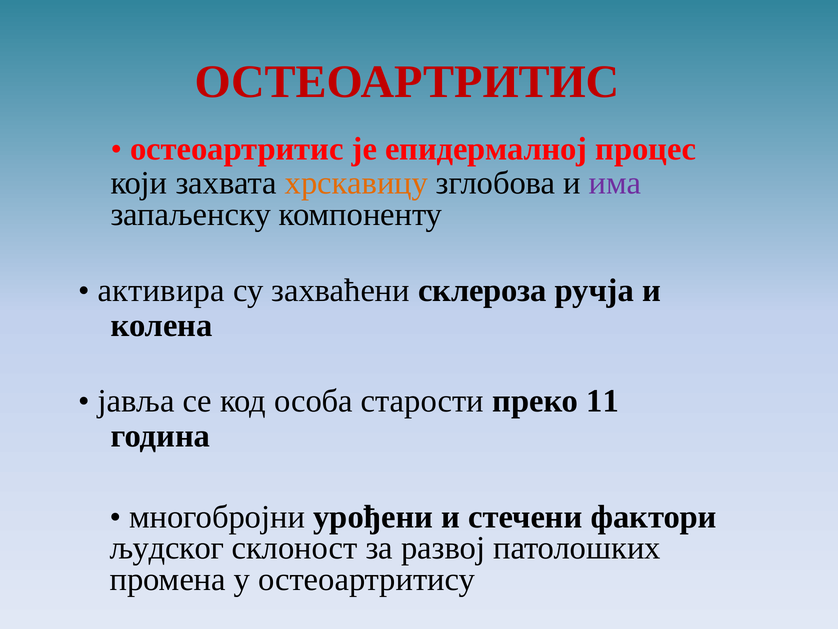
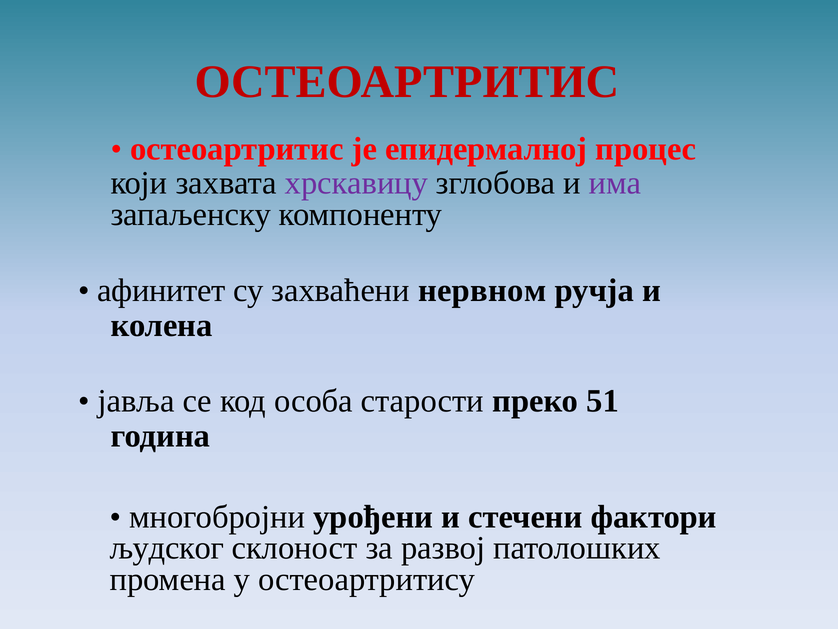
хрскавицу colour: orange -> purple (356, 183)
активира: активира -> афинитет (161, 290)
склероза: склероза -> нервном (482, 290)
11: 11 -> 51 (603, 401)
